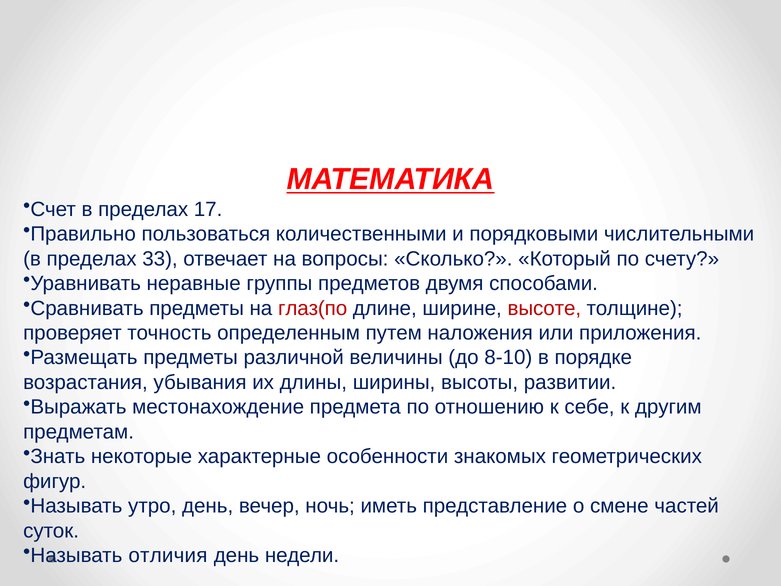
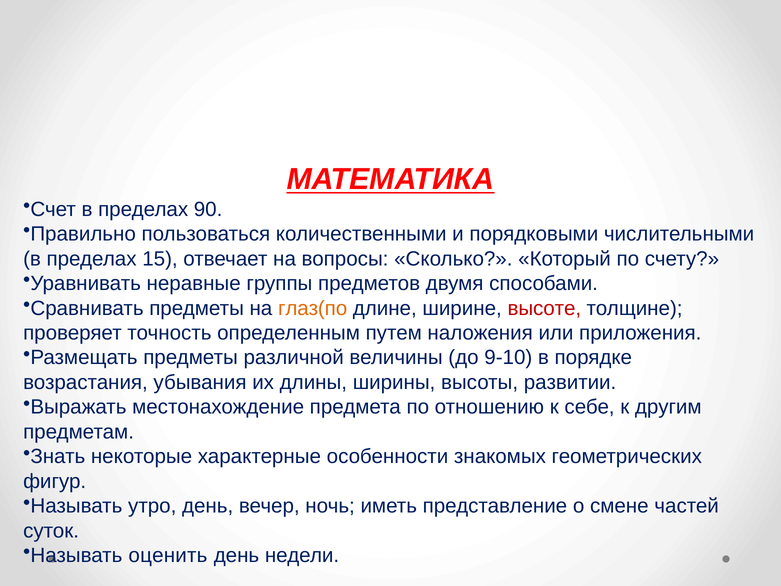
17: 17 -> 90 (208, 209)
33: 33 -> 15 (160, 259)
глаз(по colour: red -> orange (313, 308)
8-10: 8-10 -> 9-10 (508, 358)
отличия: отличия -> оценить (168, 555)
